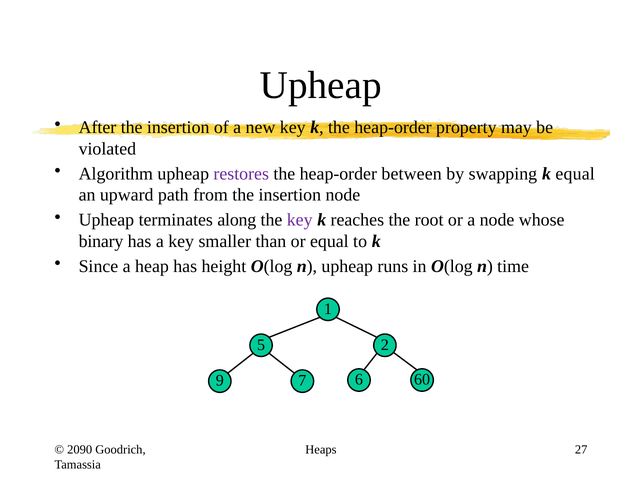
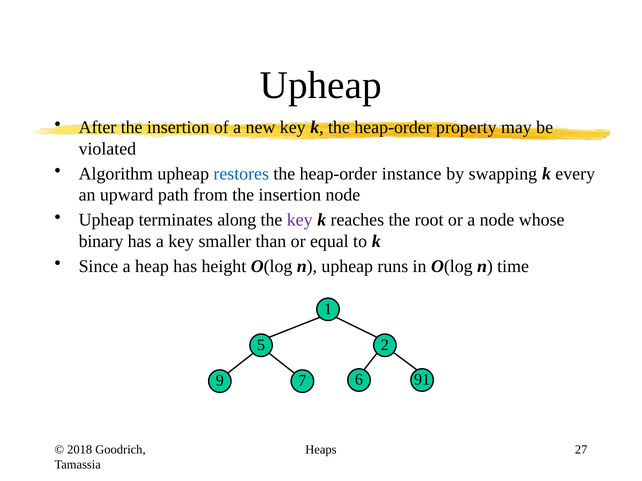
restores colour: purple -> blue (241, 174)
between: between -> instance (412, 174)
k equal: equal -> every (575, 174)
60: 60 -> 91 (422, 380)
2090: 2090 -> 2018 (80, 450)
